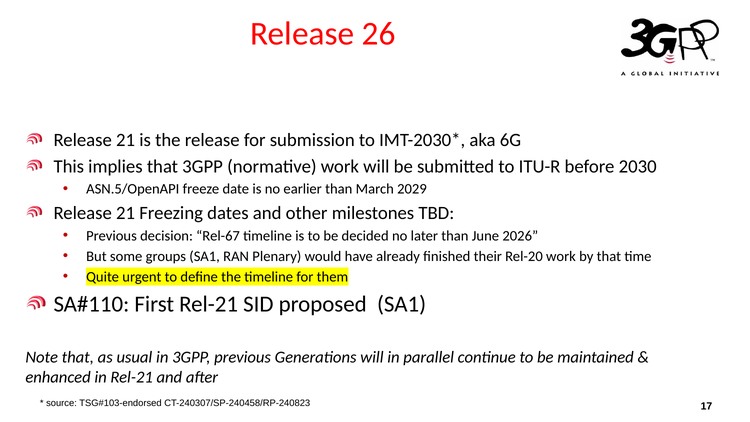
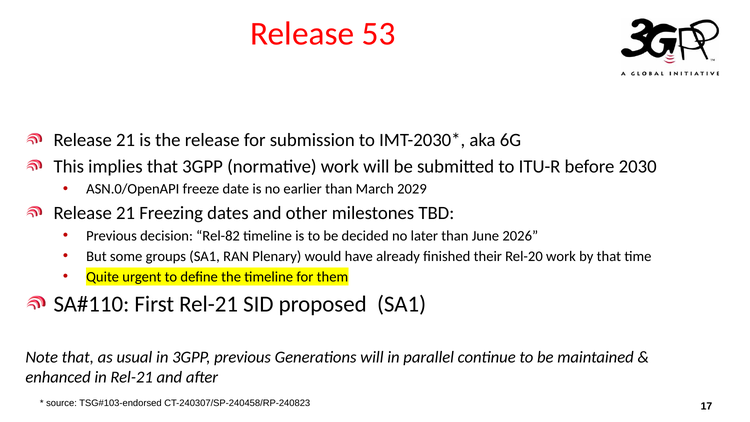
26: 26 -> 53 (379, 34)
ASN.5/OpenAPI: ASN.5/OpenAPI -> ASN.0/OpenAPI (133, 189)
Rel-67: Rel-67 -> Rel-82 (218, 236)
